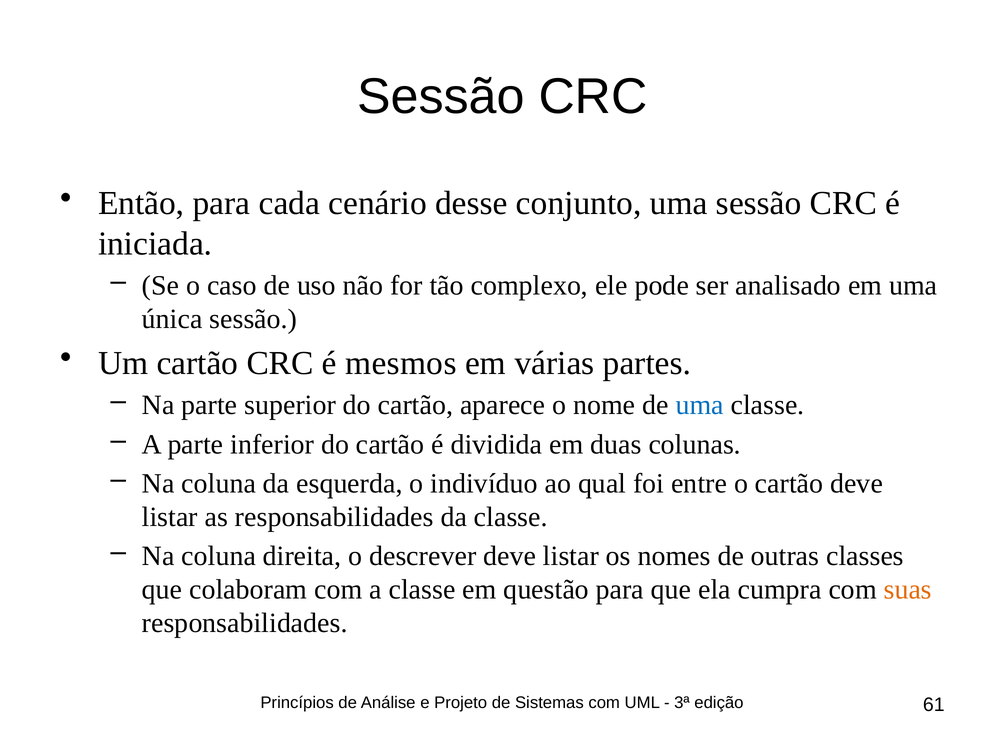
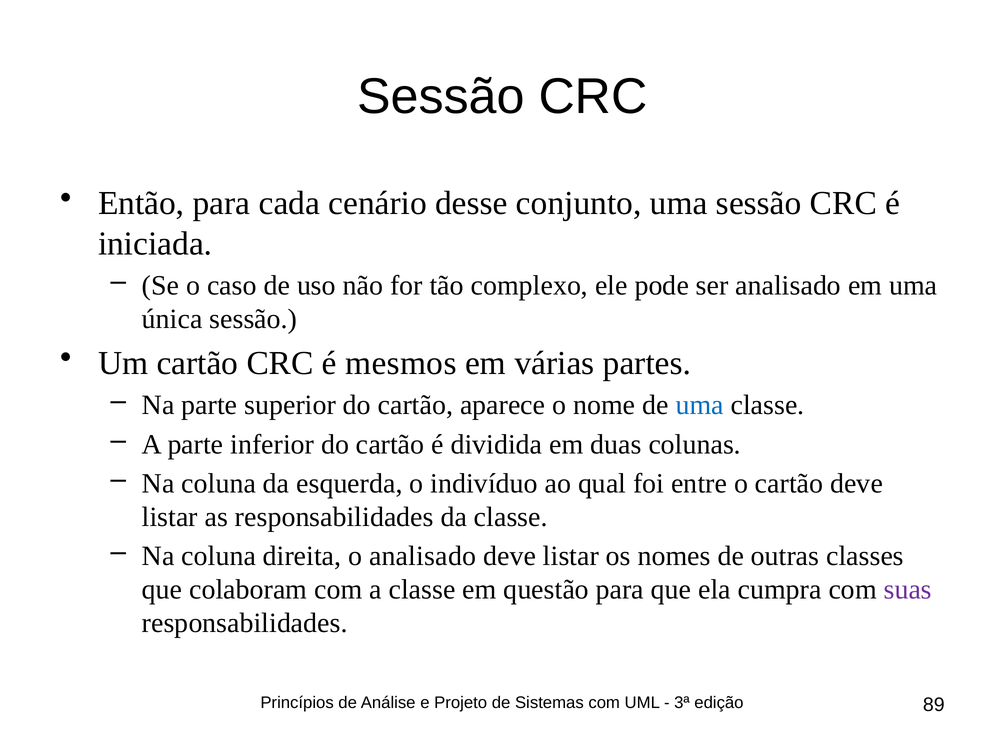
o descrever: descrever -> analisado (423, 556)
suas colour: orange -> purple (908, 589)
61: 61 -> 89 (934, 705)
